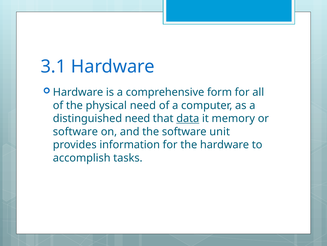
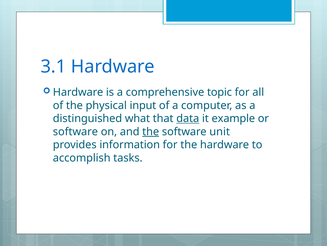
form: form -> topic (220, 92)
physical need: need -> input (143, 105)
distinguished need: need -> what (137, 118)
memory: memory -> example (233, 118)
the underline: none -> present (151, 131)
